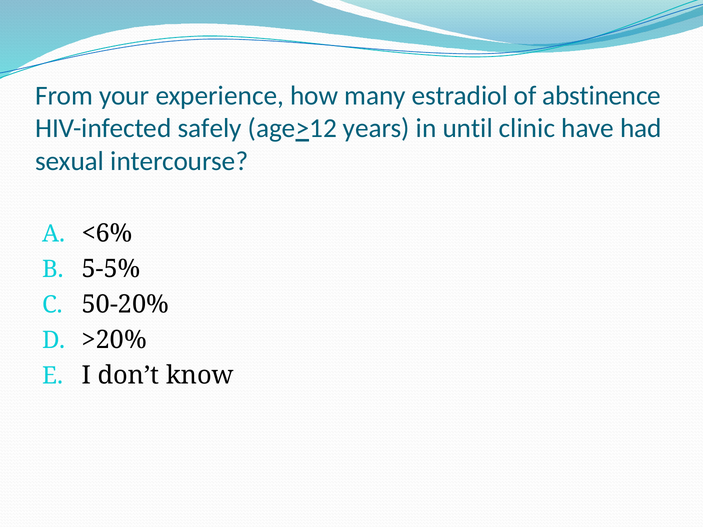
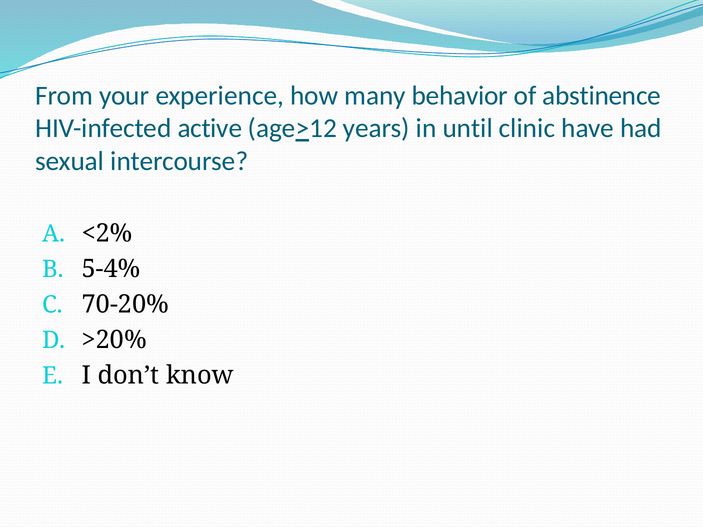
estradiol: estradiol -> behavior (460, 96)
safely: safely -> active (210, 128)
<6%: <6% -> <2% (107, 234)
5-5%: 5-5% -> 5-4% (111, 269)
50-20%: 50-20% -> 70-20% (125, 305)
